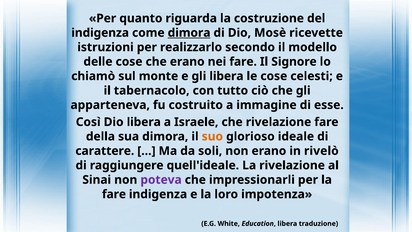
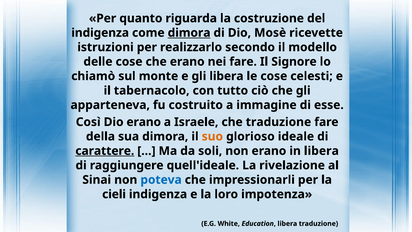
Dio libera: libera -> erano (144, 122)
che rivelazione: rivelazione -> traduzione (278, 122)
carattere underline: none -> present (105, 151)
in rivelò: rivelò -> libera (321, 151)
poteva colour: purple -> blue (161, 180)
fare: fare -> cieli (114, 194)
